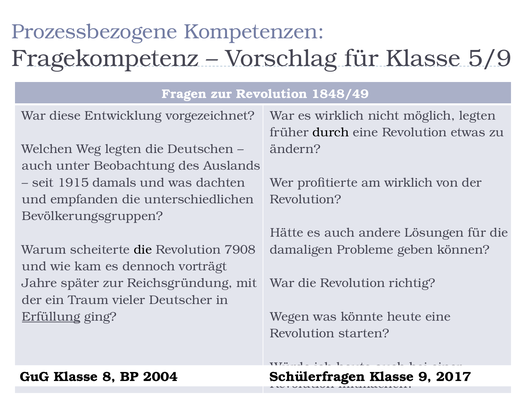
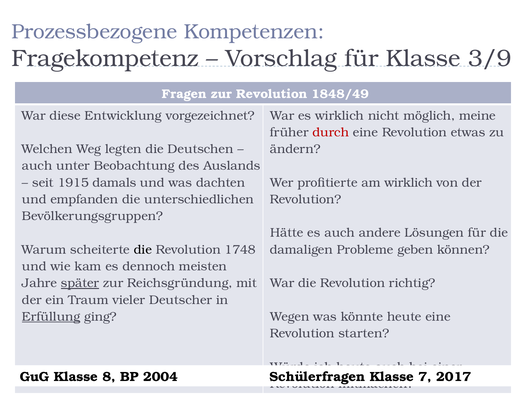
5/9: 5/9 -> 3/9 (490, 58)
möglich legten: legten -> meine (477, 116)
durch colour: black -> red (331, 133)
7908: 7908 -> 1748 (240, 250)
vorträgt: vorträgt -> meisten (203, 267)
später underline: none -> present (80, 283)
9: 9 -> 7 (425, 377)
